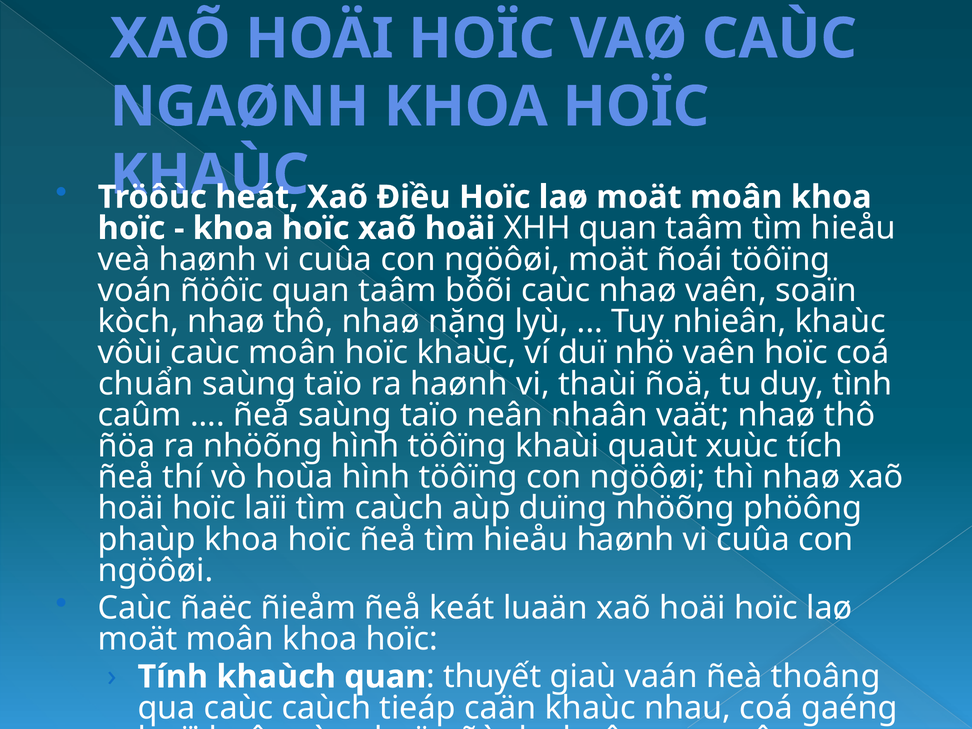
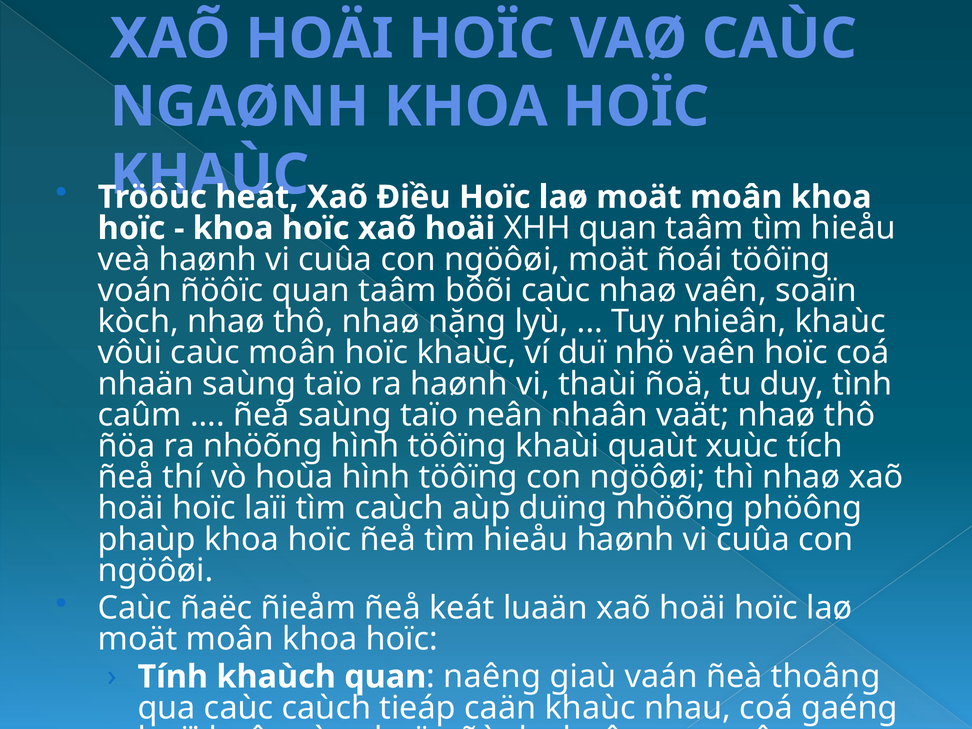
chuẩn: chuẩn -> nhaän (146, 384)
thuyết: thuyết -> naêng (492, 677)
